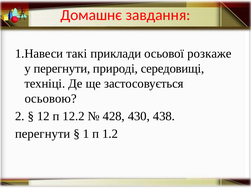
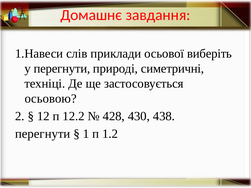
такі: такі -> слів (77, 54)
розкаже: розкаже -> виберіть (210, 54)
середовищі: середовищі -> симетричні (173, 69)
